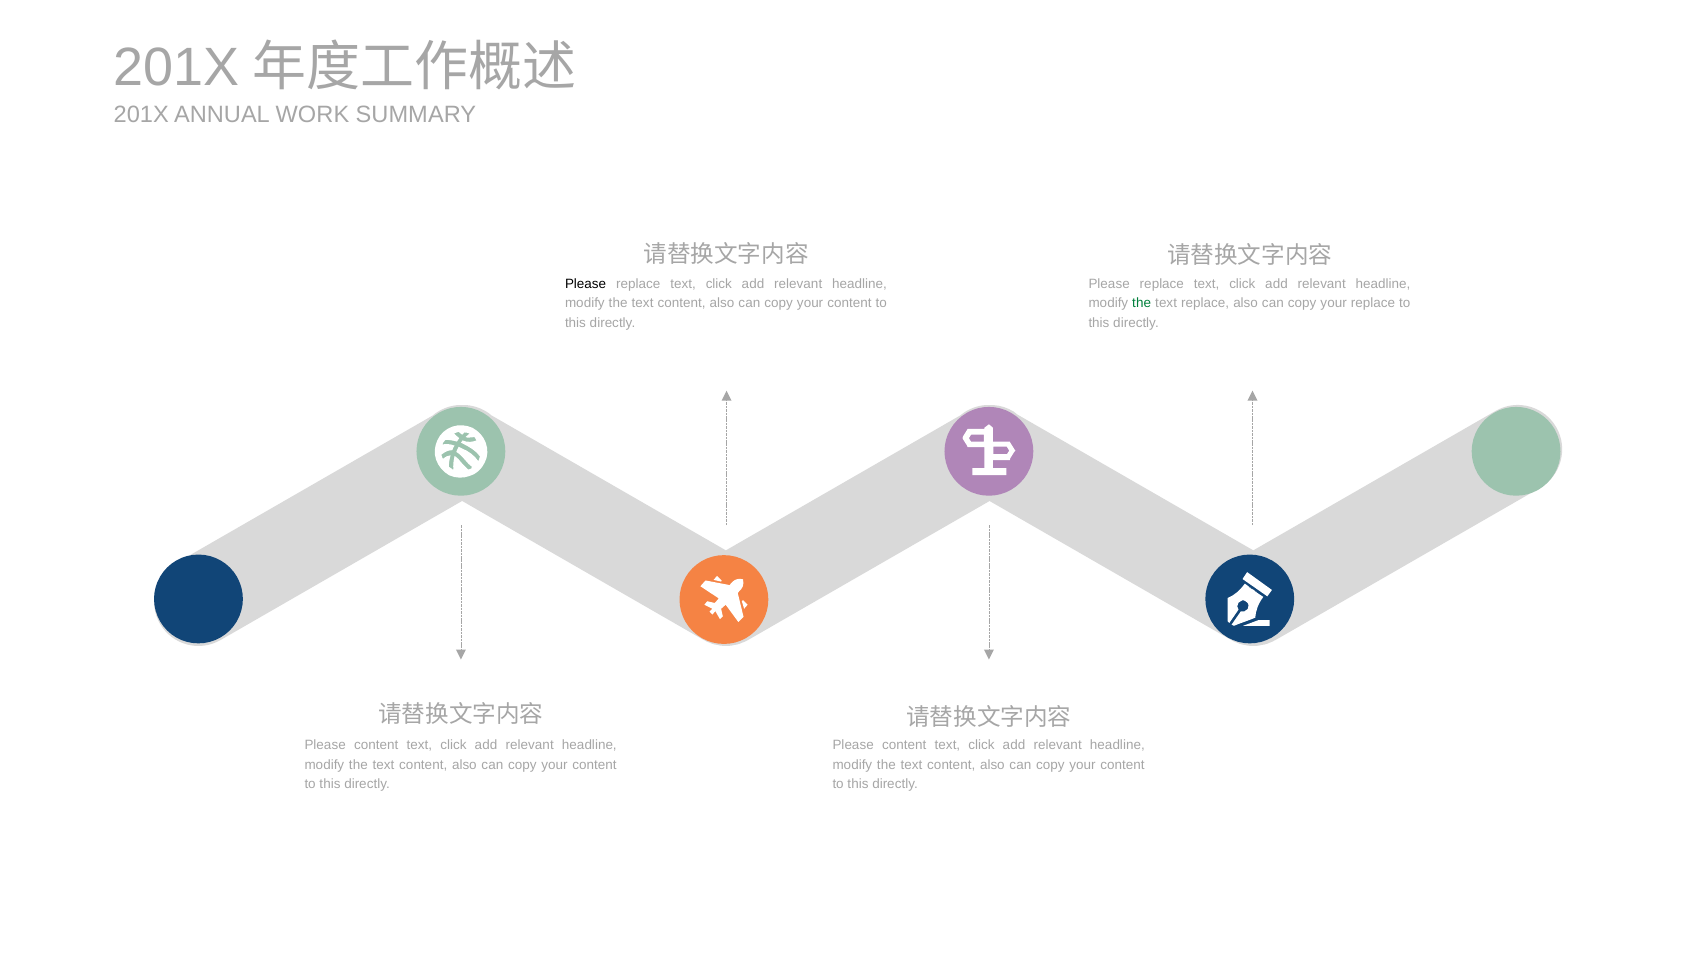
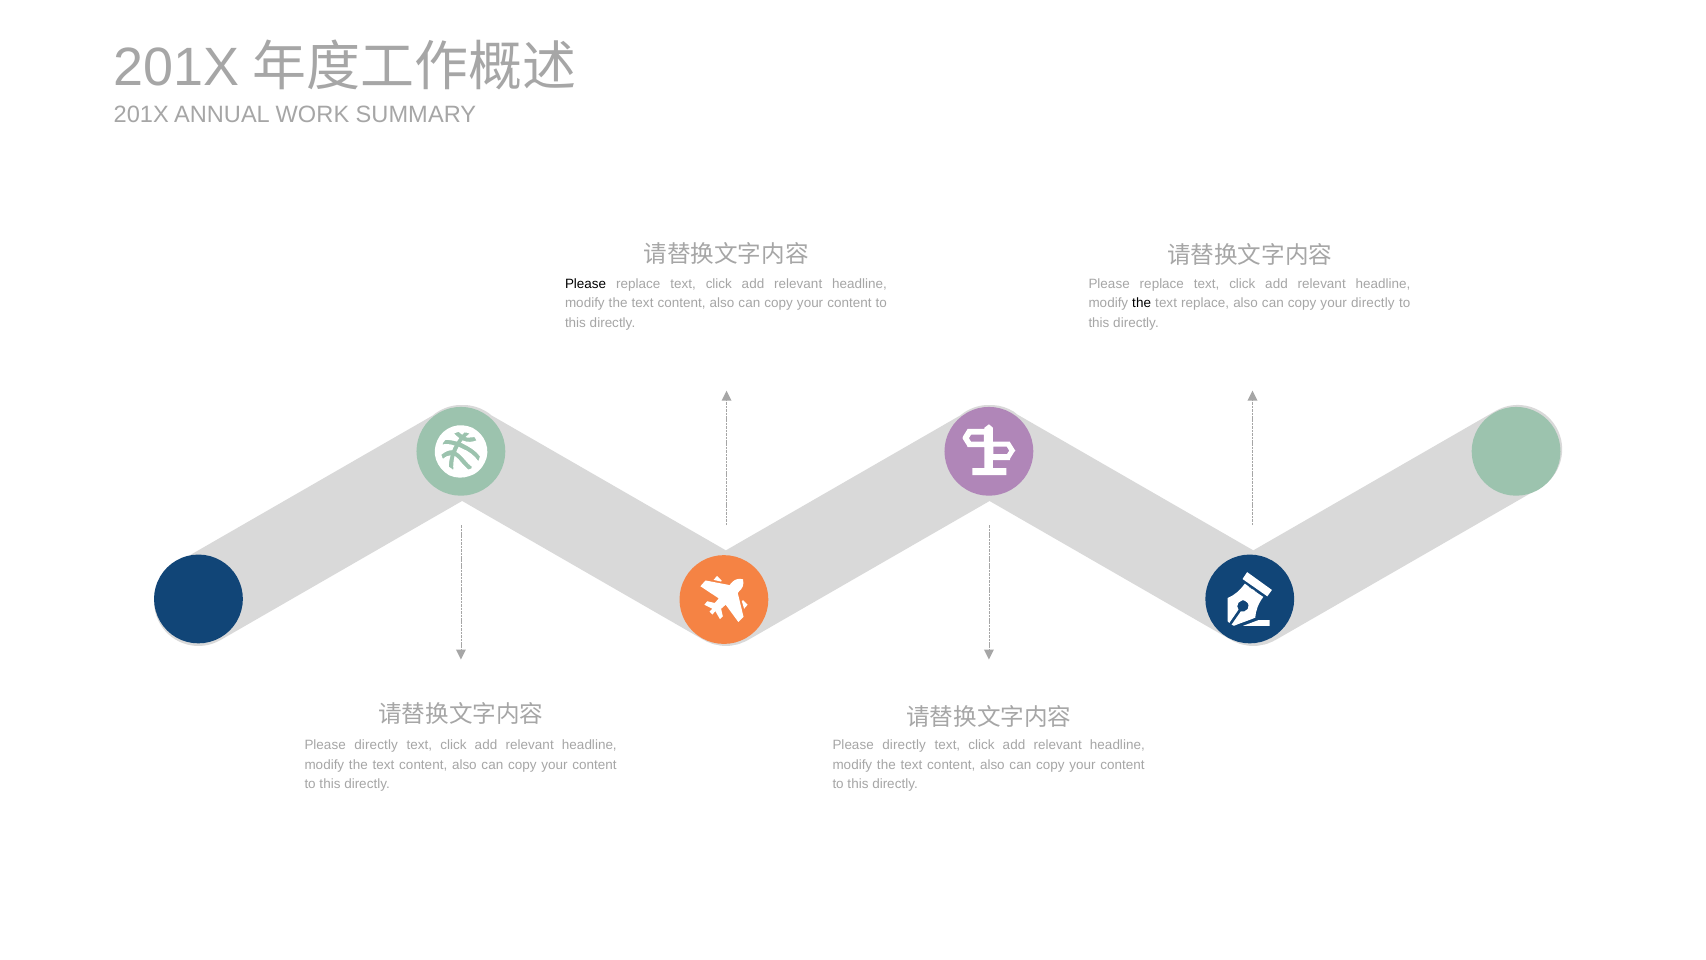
the colour: green -> black (1142, 303)
your replace: replace -> directly (1373, 303)
content: content -> directly (376, 745)
content: content -> directly (904, 745)
